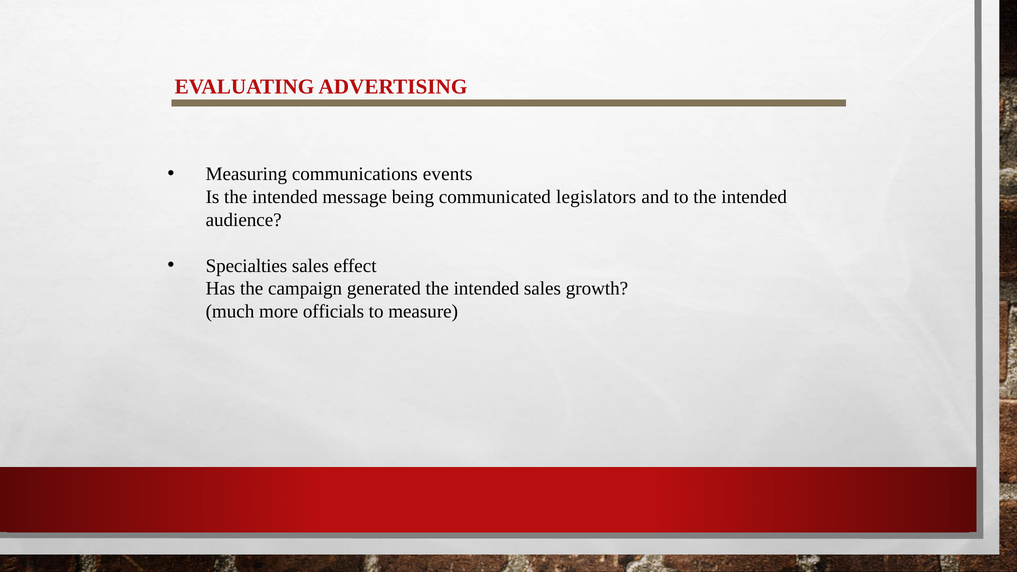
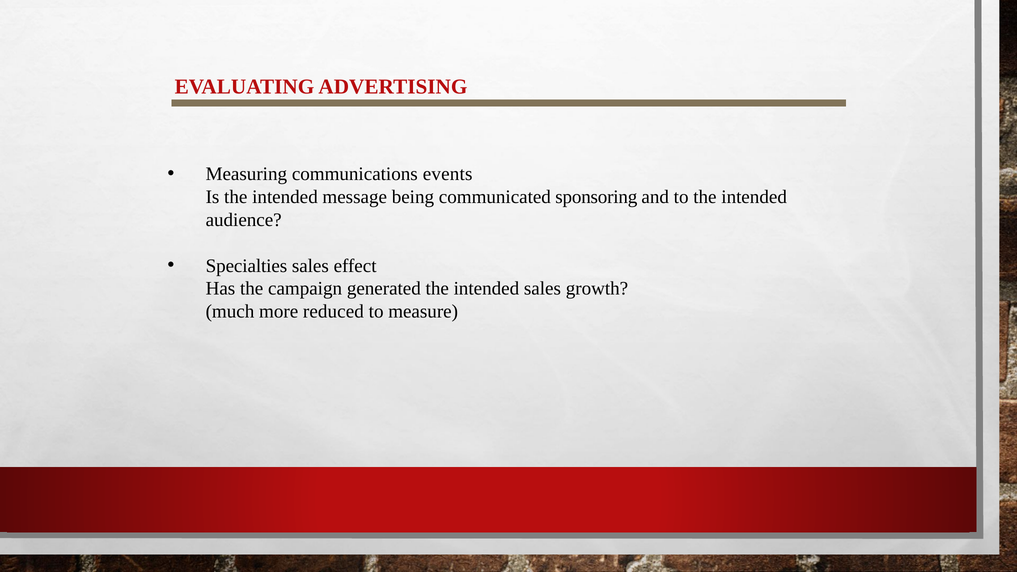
legislators: legislators -> sponsoring (596, 197)
officials: officials -> reduced (333, 312)
